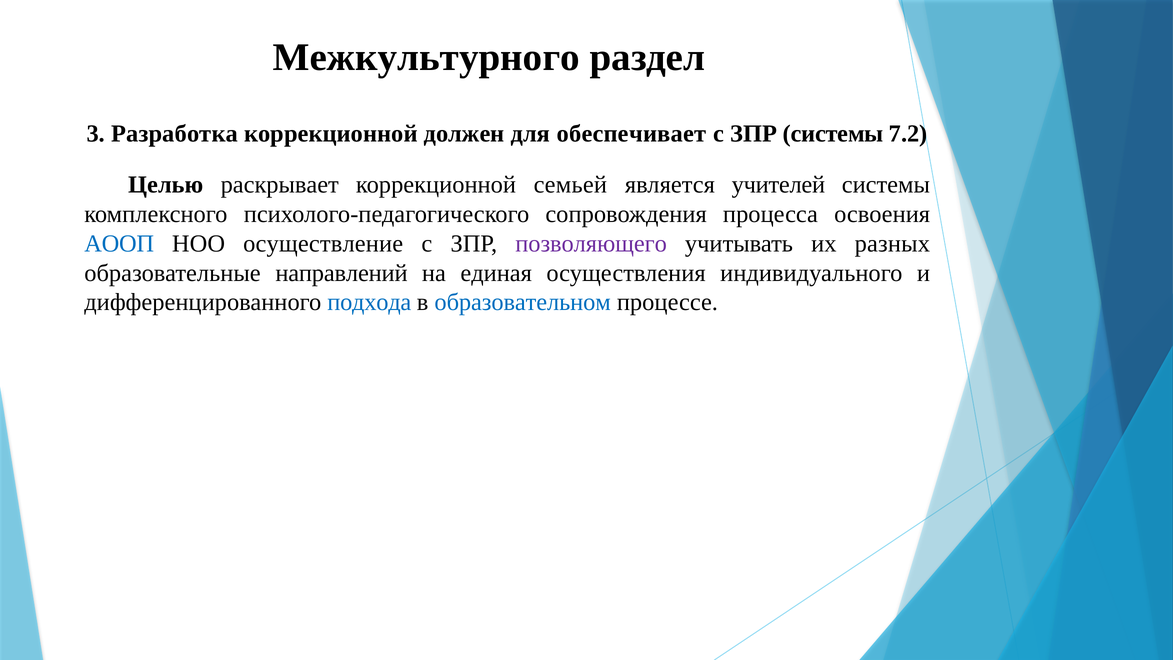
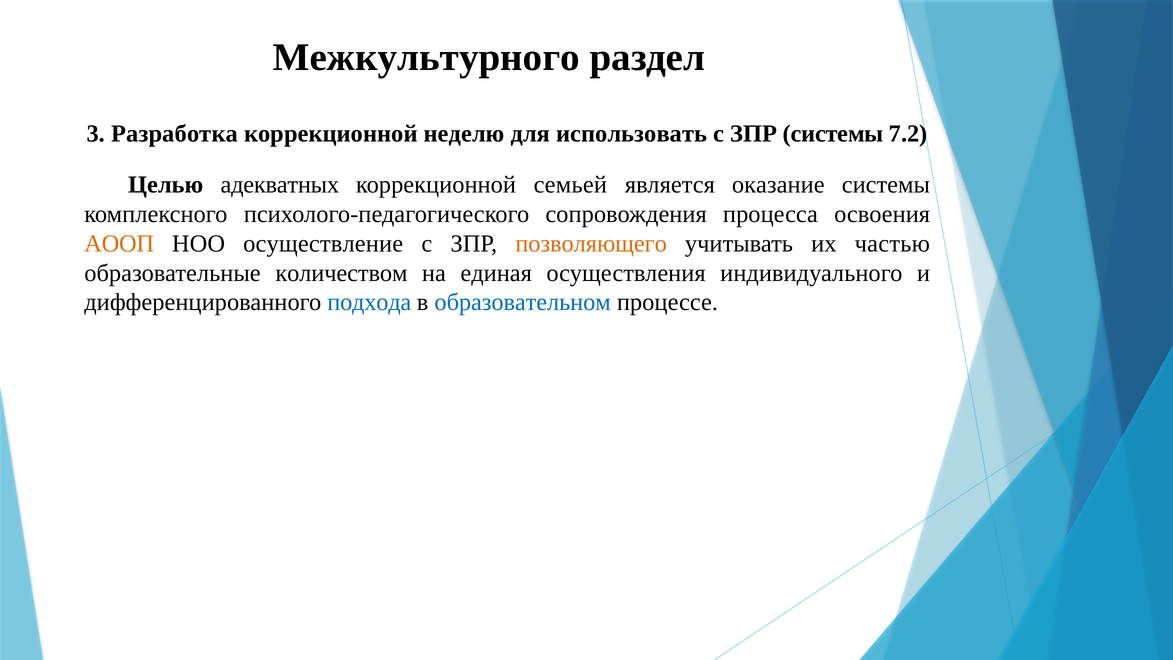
должен: должен -> неделю (464, 133)
обеспечивает: обеспечивает -> использовать (632, 133)
раскрывает: раскрывает -> адекватных (280, 185)
учителей: учителей -> оказание (778, 185)
АООП colour: blue -> orange (119, 244)
позволяющего colour: purple -> orange (591, 244)
разных: разных -> частью (892, 244)
направлений: направлений -> количеством (341, 273)
